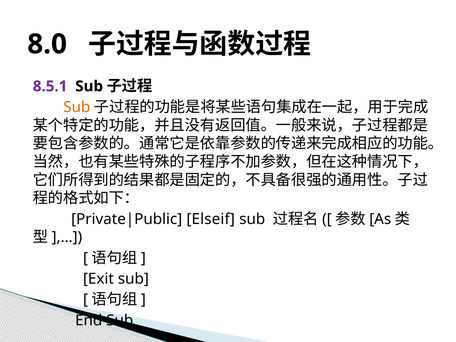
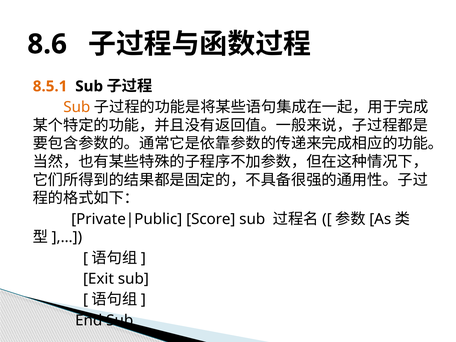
8.0: 8.0 -> 8.6 (47, 44)
8.5.1 colour: purple -> orange (50, 86)
Elseif: Elseif -> Score (211, 219)
